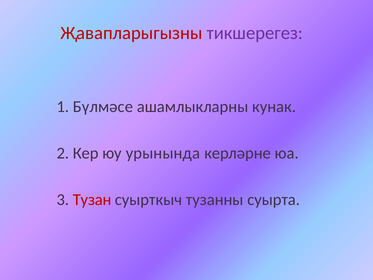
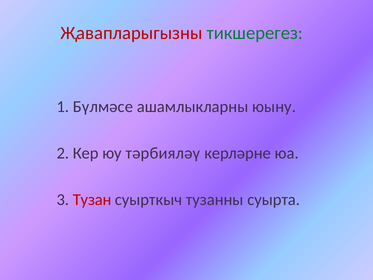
тикшерегез colour: purple -> green (255, 33)
кунак: кунак -> юыну (274, 107)
урынында: урынында -> тәрбияләү (163, 153)
